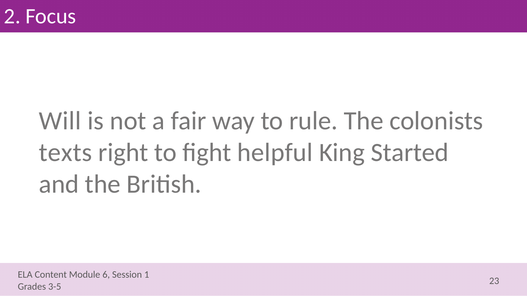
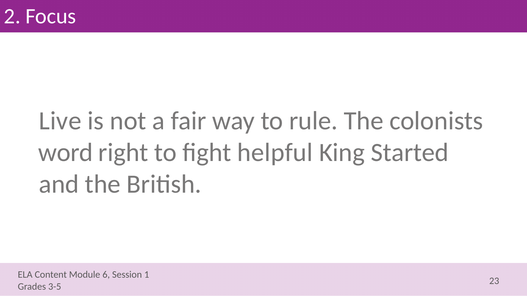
Will: Will -> Live (60, 121)
texts: texts -> word (66, 153)
